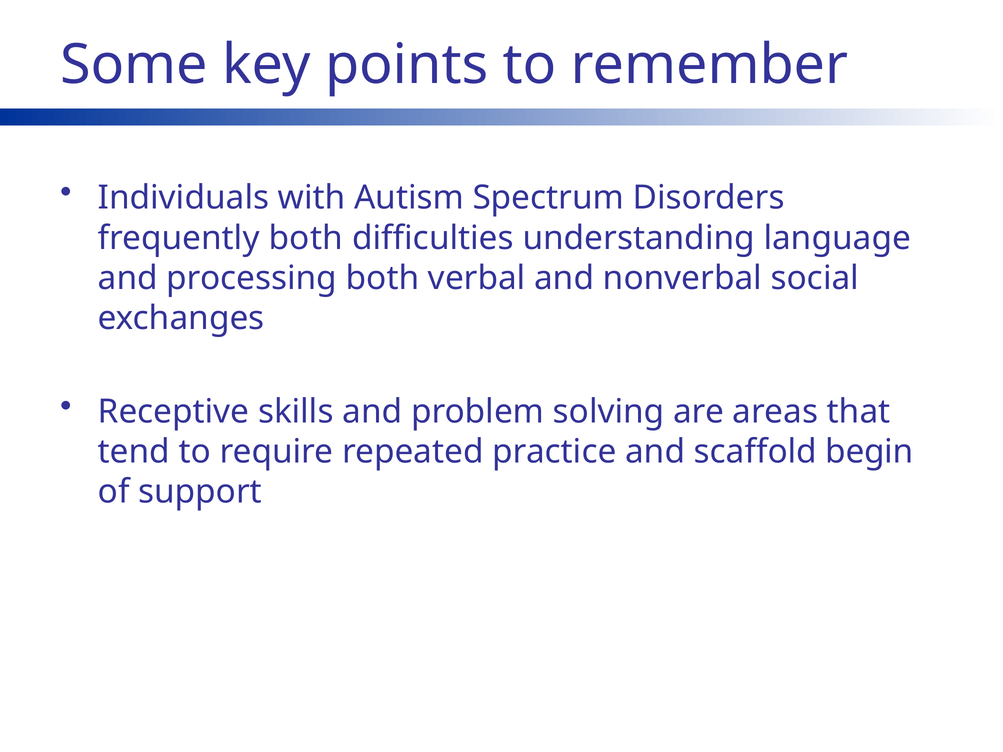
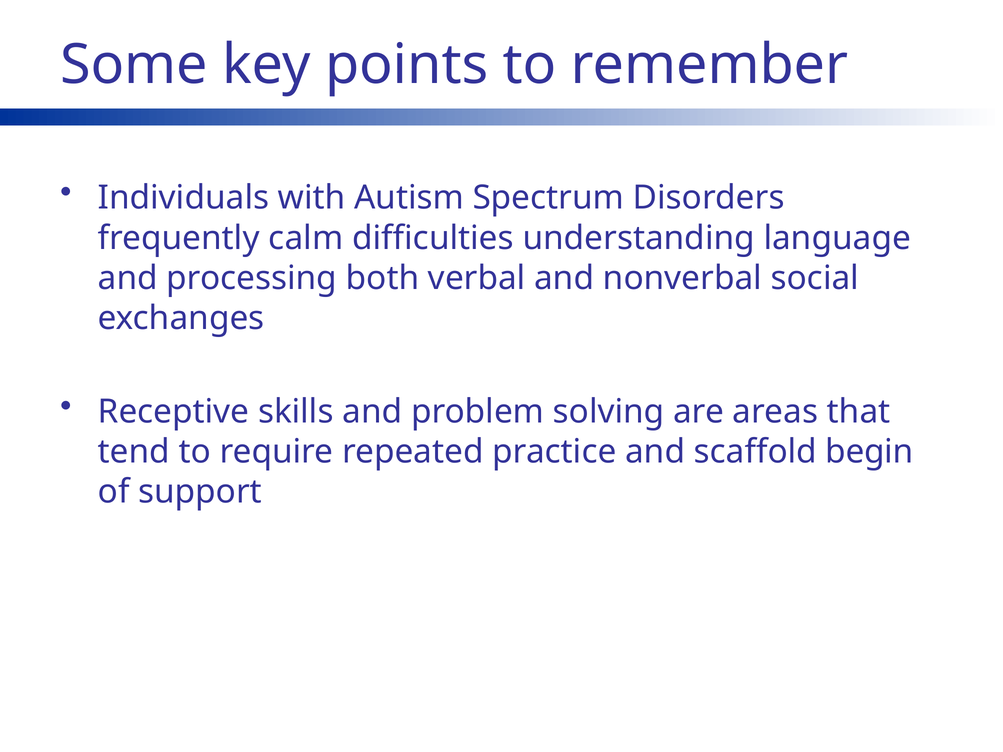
frequently both: both -> calm (306, 238)
